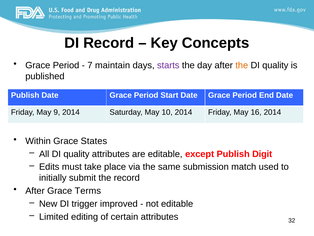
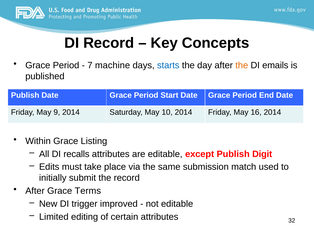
maintain: maintain -> machine (113, 65)
starts colour: purple -> blue (168, 65)
quality: quality -> emails (275, 65)
States: States -> Listing (94, 141)
All DI quality: quality -> recalls (76, 154)
